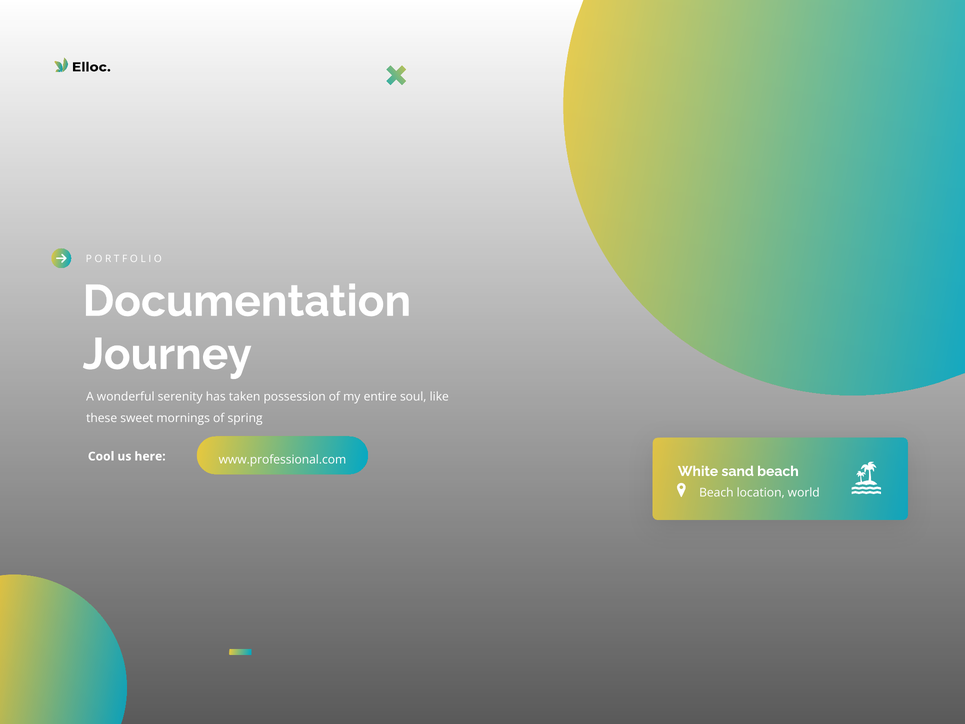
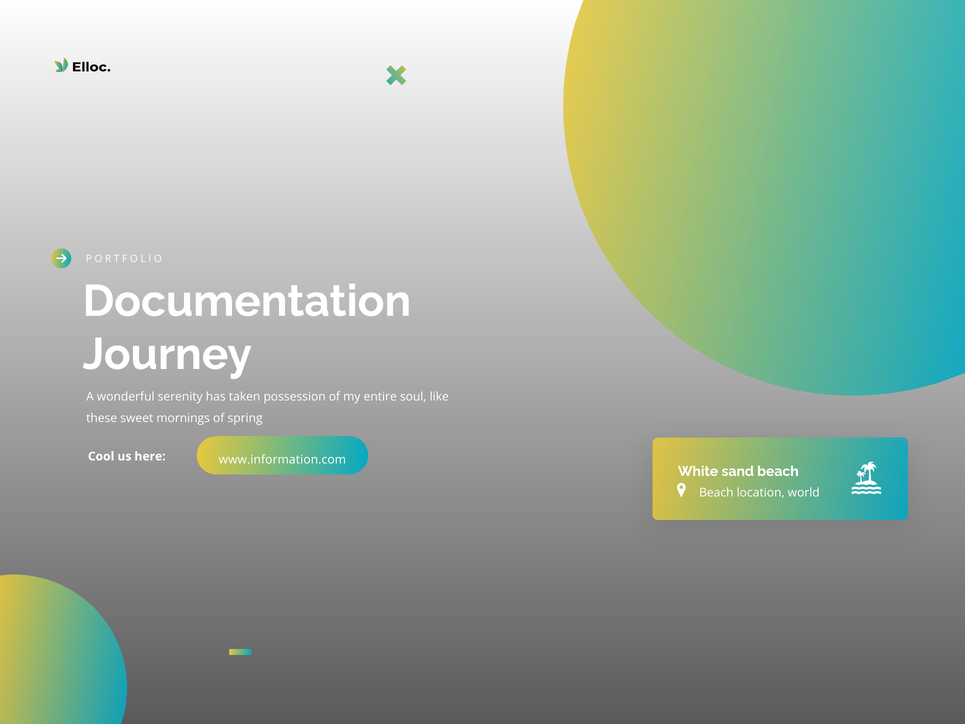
www.professional.com: www.professional.com -> www.information.com (282, 459)
